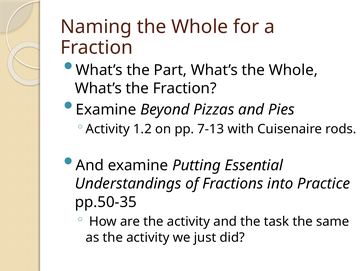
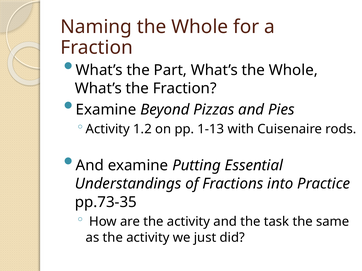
7-13: 7-13 -> 1-13 (211, 129)
pp.50-35: pp.50-35 -> pp.73-35 (106, 203)
